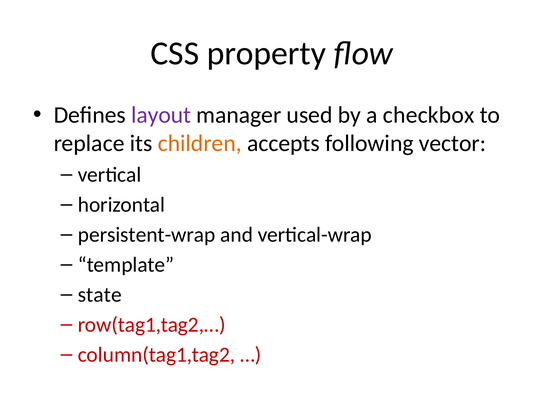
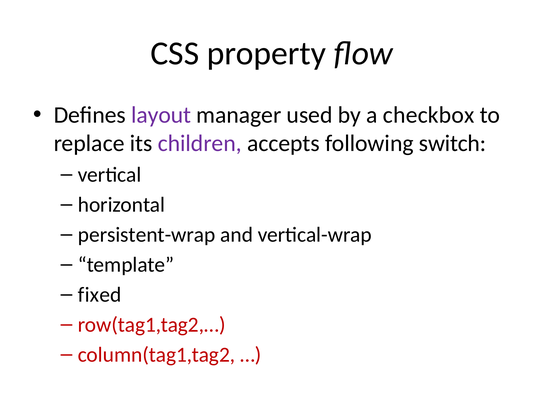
children colour: orange -> purple (200, 144)
vector: vector -> switch (453, 144)
state: state -> fixed (100, 295)
